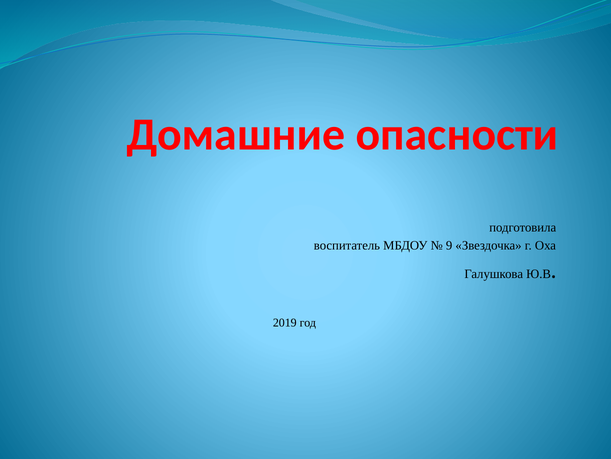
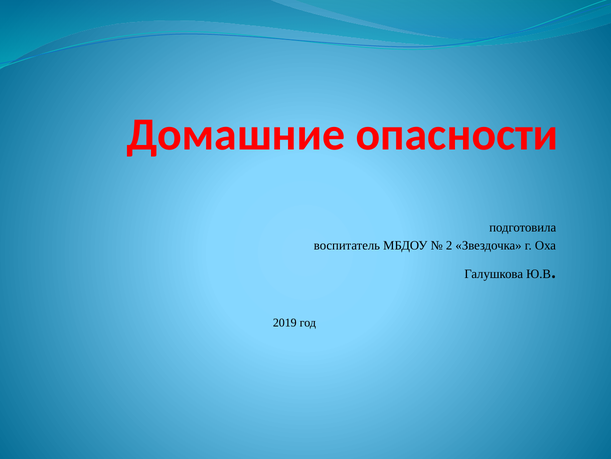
9: 9 -> 2 (449, 245)
